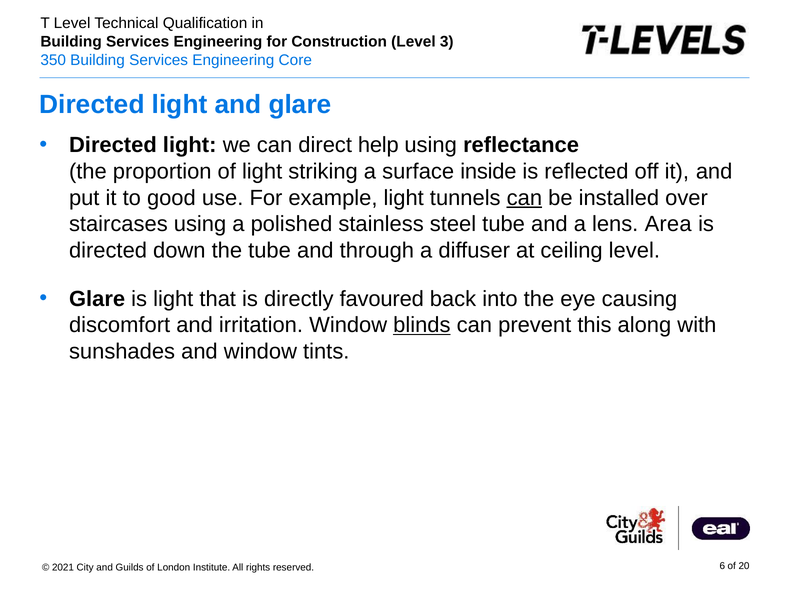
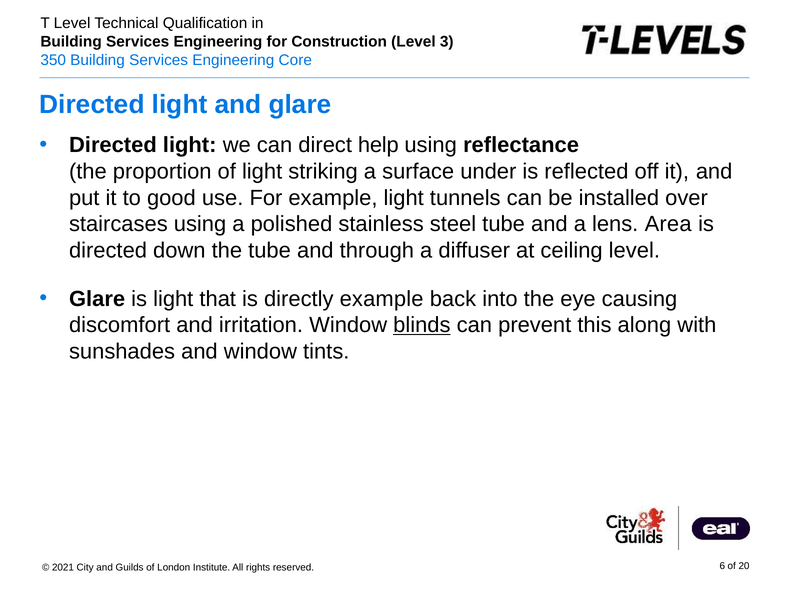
inside: inside -> under (488, 171)
can underline: present -> none (524, 198)
directly favoured: favoured -> example (382, 299)
